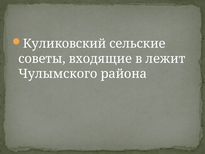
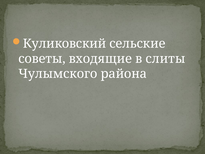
лежит: лежит -> слиты (165, 59)
